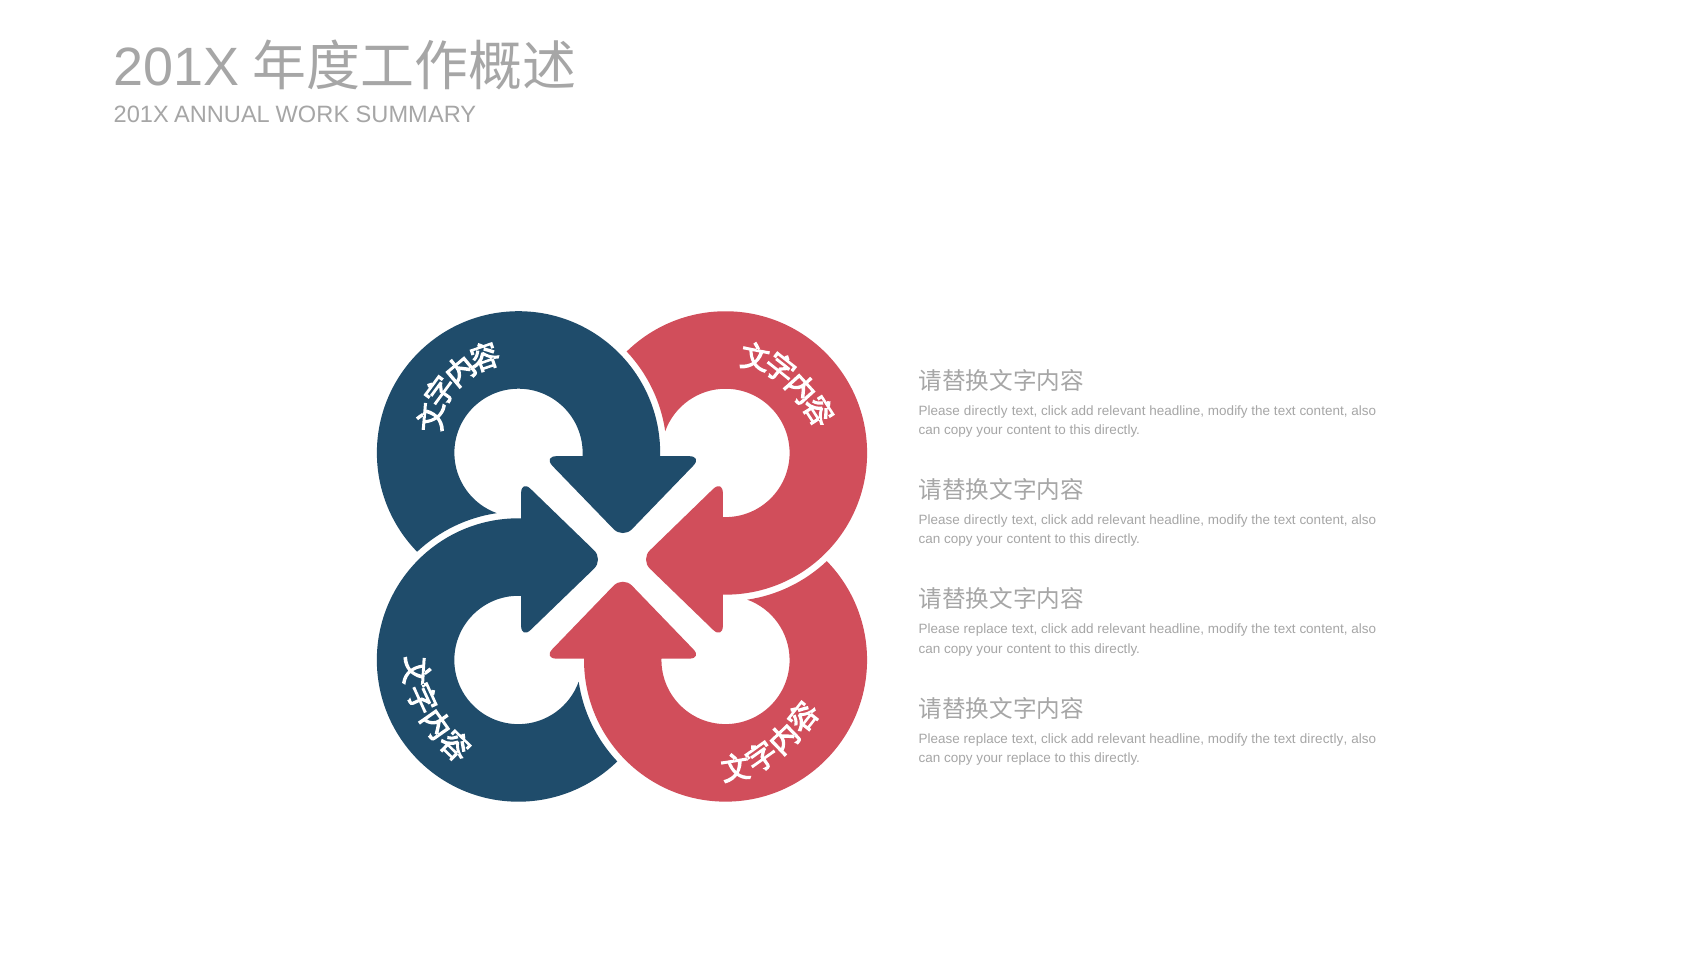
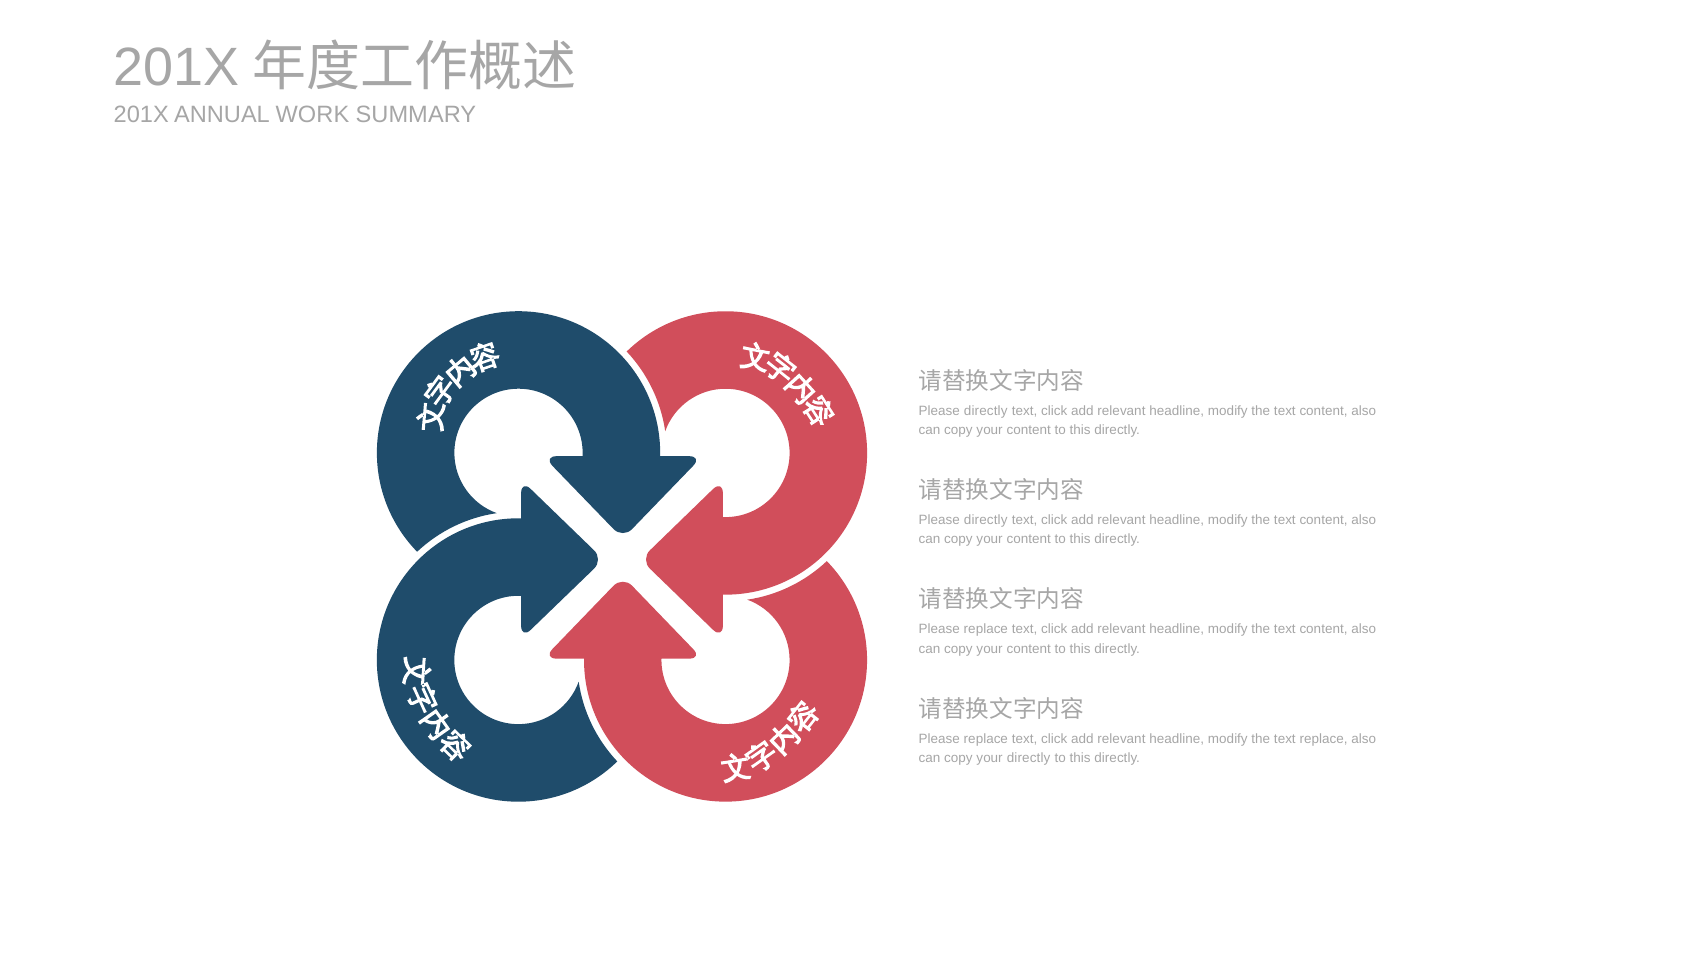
text directly: directly -> replace (1324, 738)
your replace: replace -> directly (1029, 758)
